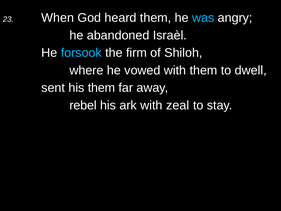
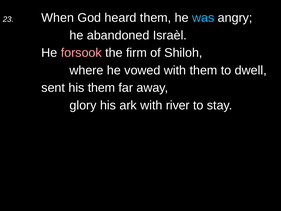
forsook colour: light blue -> pink (81, 53)
rebel: rebel -> glory (83, 105)
zeal: zeal -> river (178, 105)
